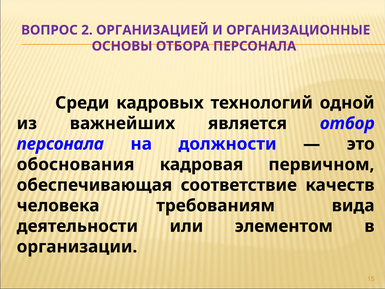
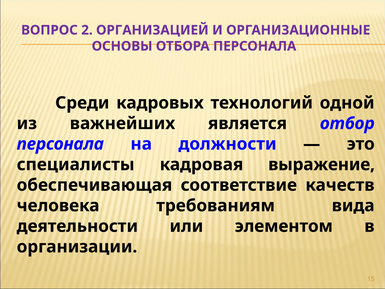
обоснования: обоснования -> специалисты (76, 164)
первичном: первичном -> выражение (322, 164)
